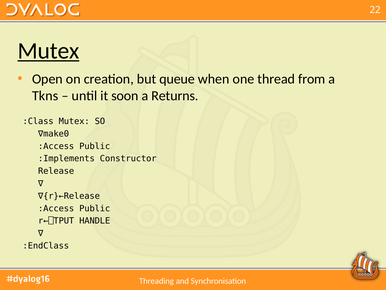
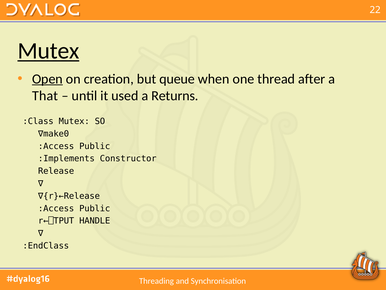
Open underline: none -> present (47, 79)
from: from -> after (312, 79)
Tkns: Tkns -> That (45, 96)
soon: soon -> used (125, 96)
